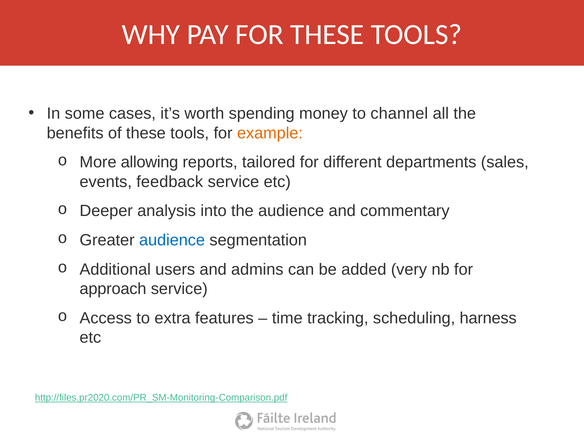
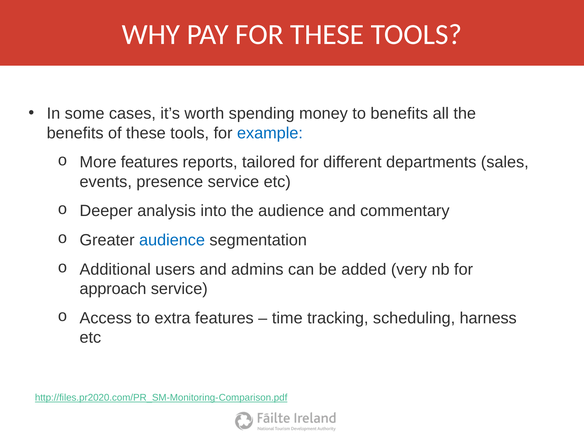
to channel: channel -> benefits (399, 114)
example colour: orange -> blue (270, 133)
More allowing: allowing -> features (150, 162)
feedback: feedback -> presence (170, 182)
